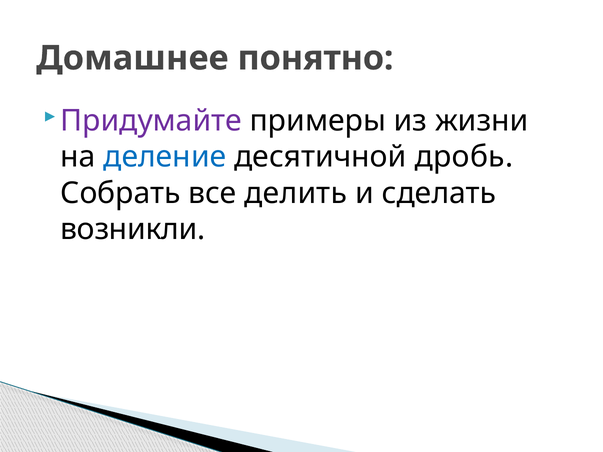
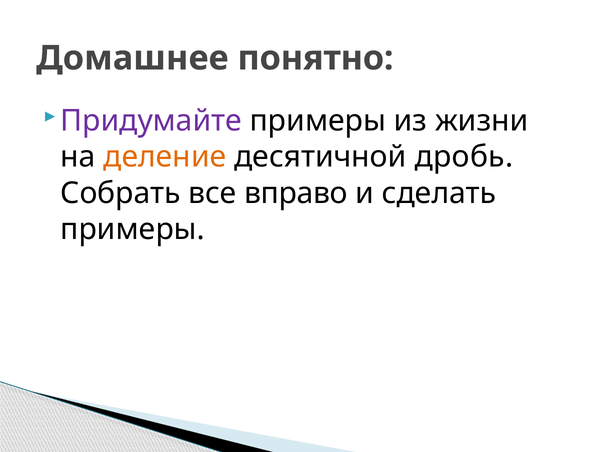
деление colour: blue -> orange (165, 157)
делить: делить -> вправо (296, 193)
возникли: возникли -> примеры (133, 229)
